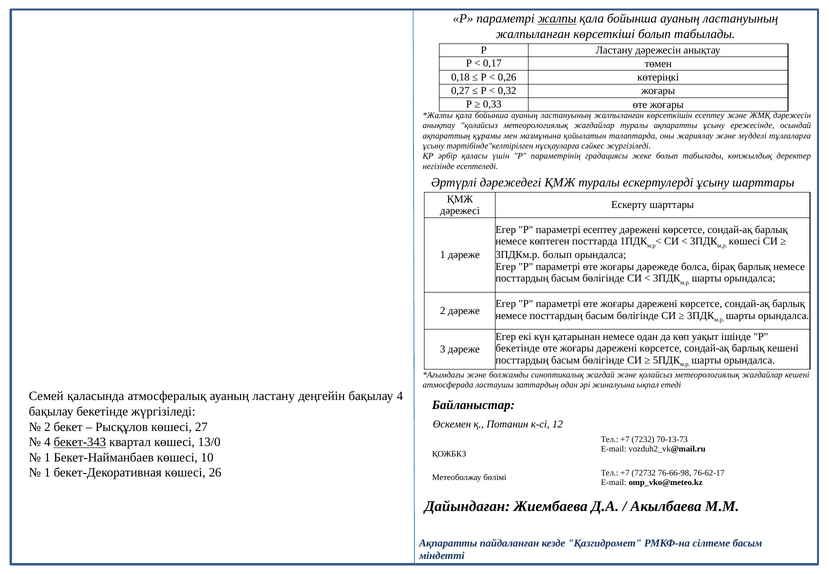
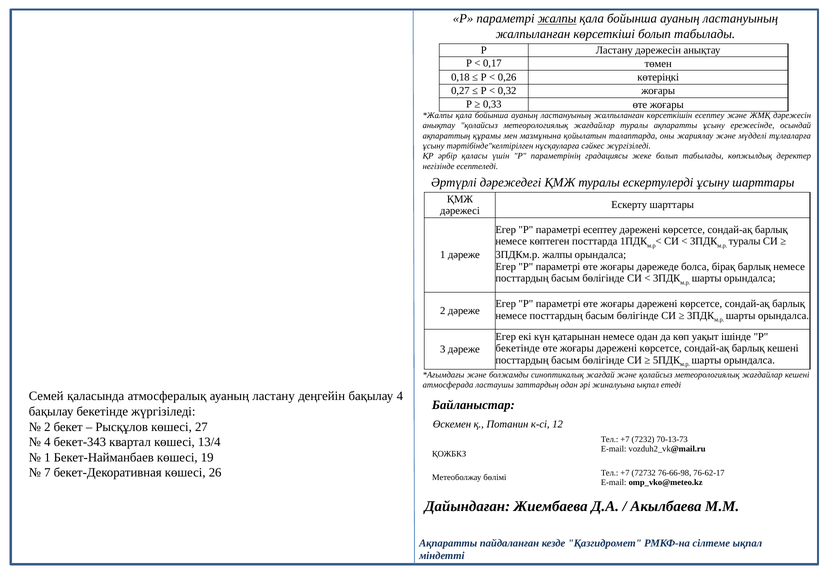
көшесі: көшесі -> туралы (745, 241)
3ПДКм.р болып: болып -> жалпы (557, 255)
бекет-343 underline: present -> none (80, 442)
13/0: 13/0 -> 13/4 (209, 442)
10: 10 -> 19 (207, 457)
1: 1 -> 7 (47, 473)
сілтеме басым: басым -> ықпал (747, 543)
